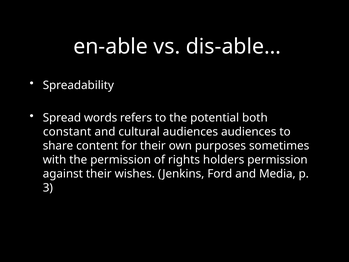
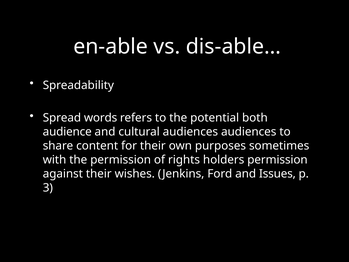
constant: constant -> audience (67, 132)
Media: Media -> Issues (277, 174)
